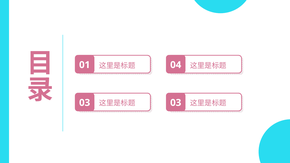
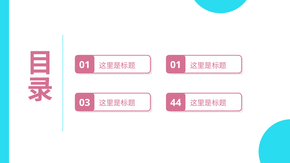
04: 04 -> 01 (176, 65)
03: 03 -> 44 (176, 103)
